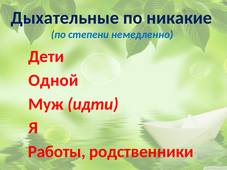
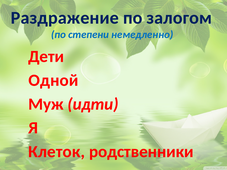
Дыхательные: Дыхательные -> Раздражение (65, 18)
никакие: никакие -> залогом (179, 18)
Работы: Работы -> Клеток (57, 152)
